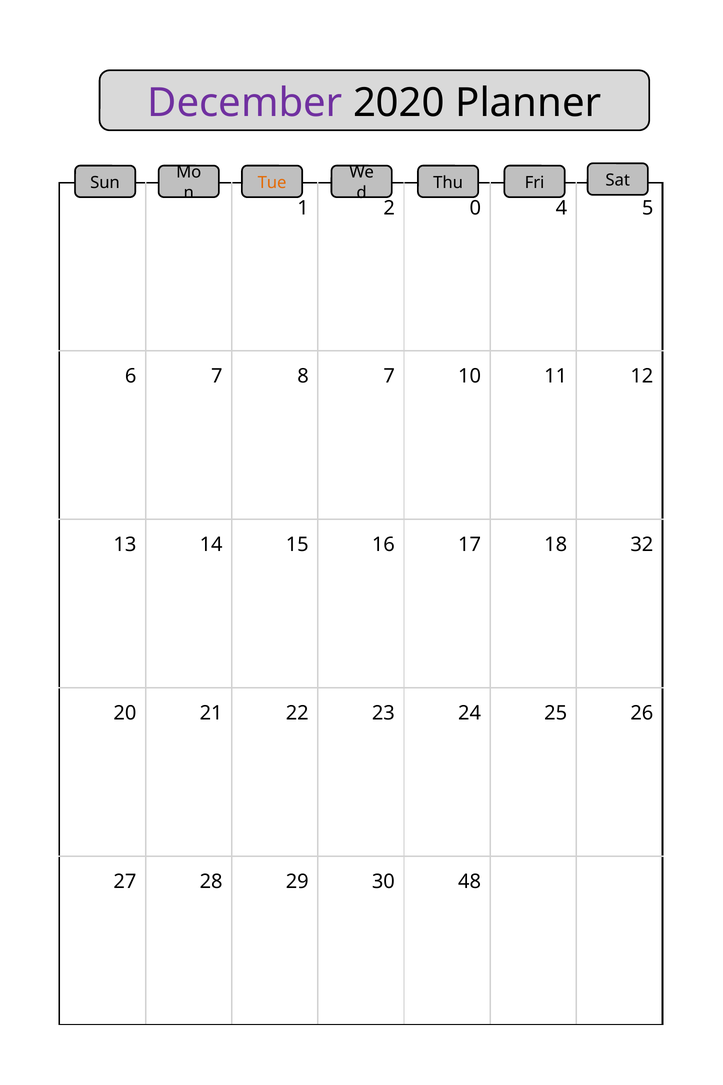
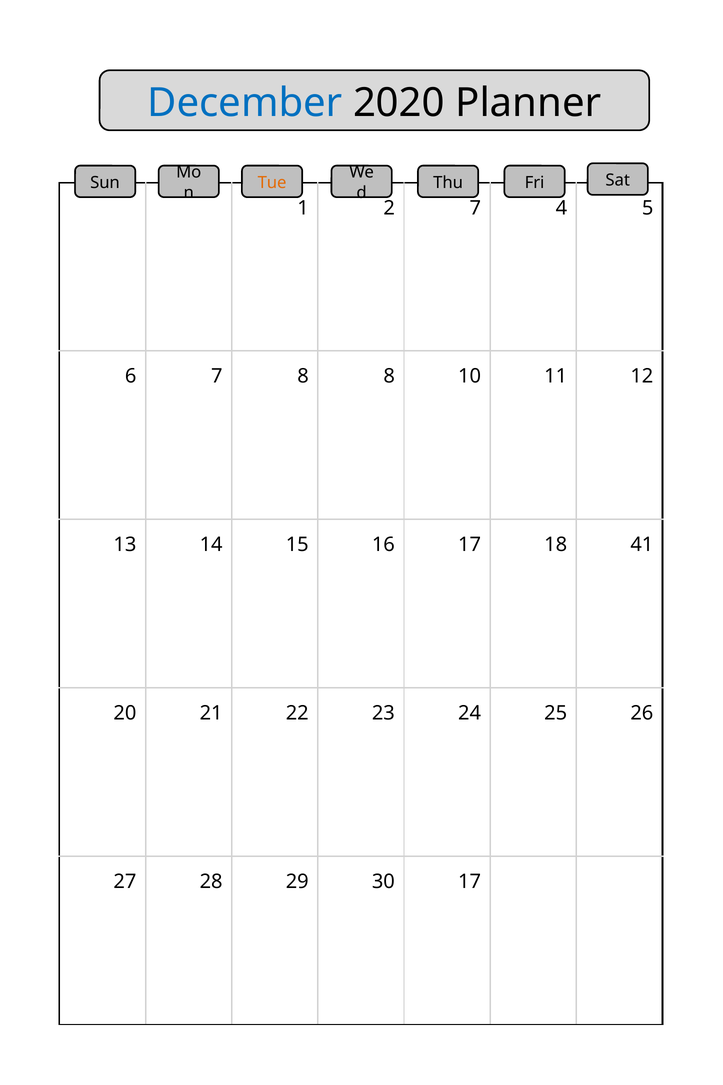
December colour: purple -> blue (245, 103)
2 0: 0 -> 7 (475, 208)
8 7: 7 -> 8 (389, 376)
32: 32 -> 41 (642, 544)
30 48: 48 -> 17 (470, 881)
